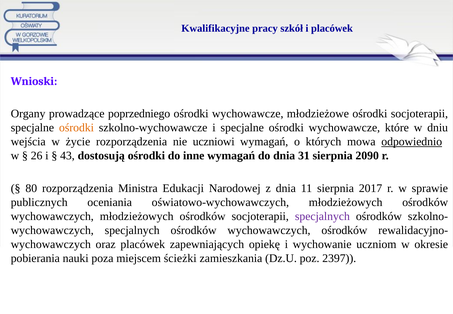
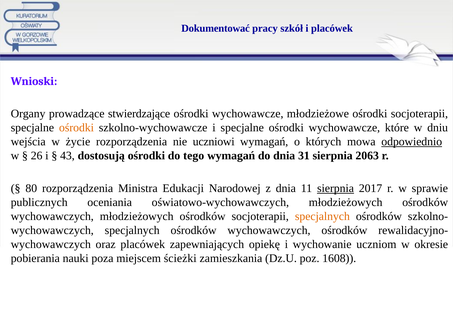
Kwalifikacyjne: Kwalifikacyjne -> Dokumentować (216, 28)
poprzedniego: poprzedniego -> stwierdzające (139, 114)
inne: inne -> tego (194, 156)
2090: 2090 -> 2063 (367, 156)
sierpnia underline: none -> present (336, 188)
specjalnych colour: purple -> orange (322, 216)
2397: 2397 -> 1608 (339, 258)
